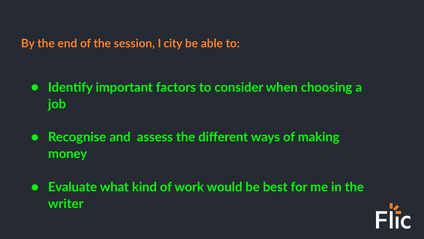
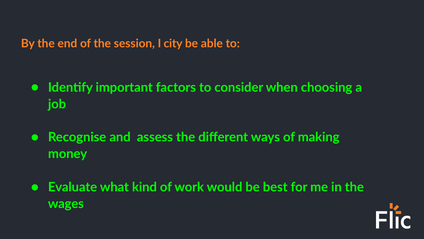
writer: writer -> wages (66, 204)
